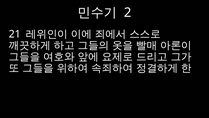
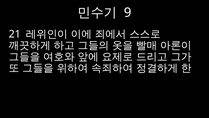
2: 2 -> 9 (128, 13)
